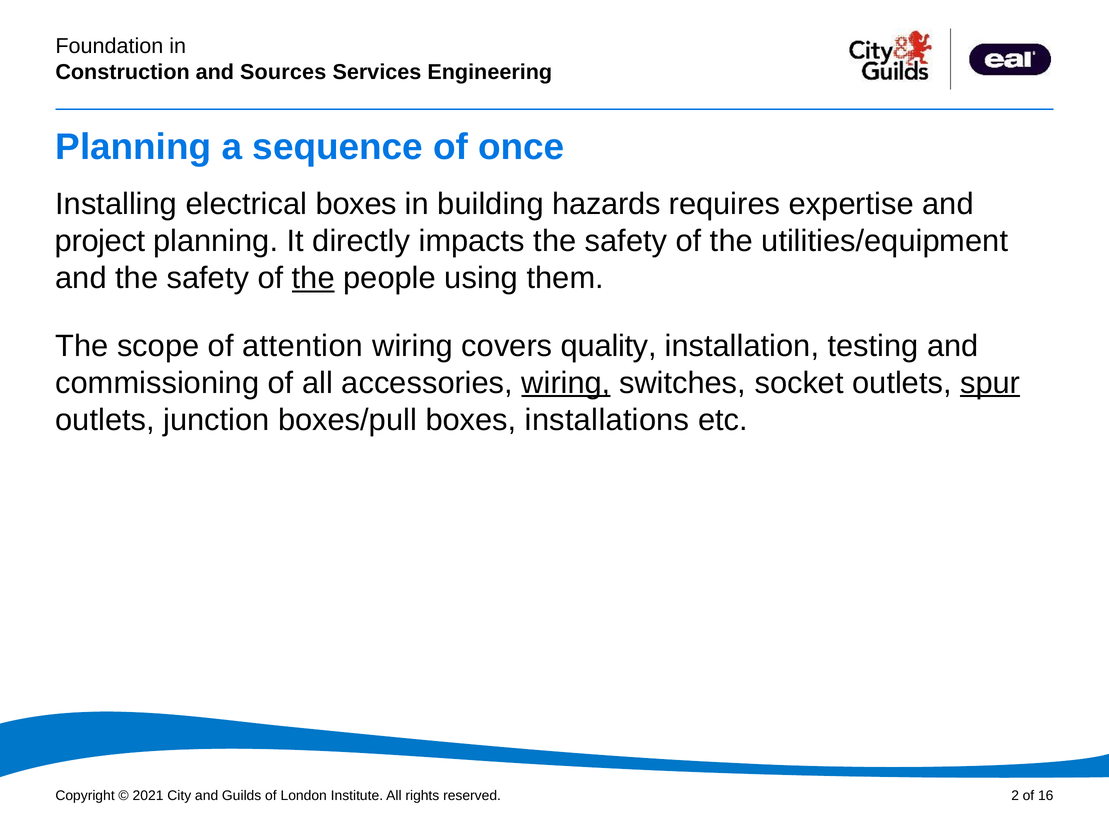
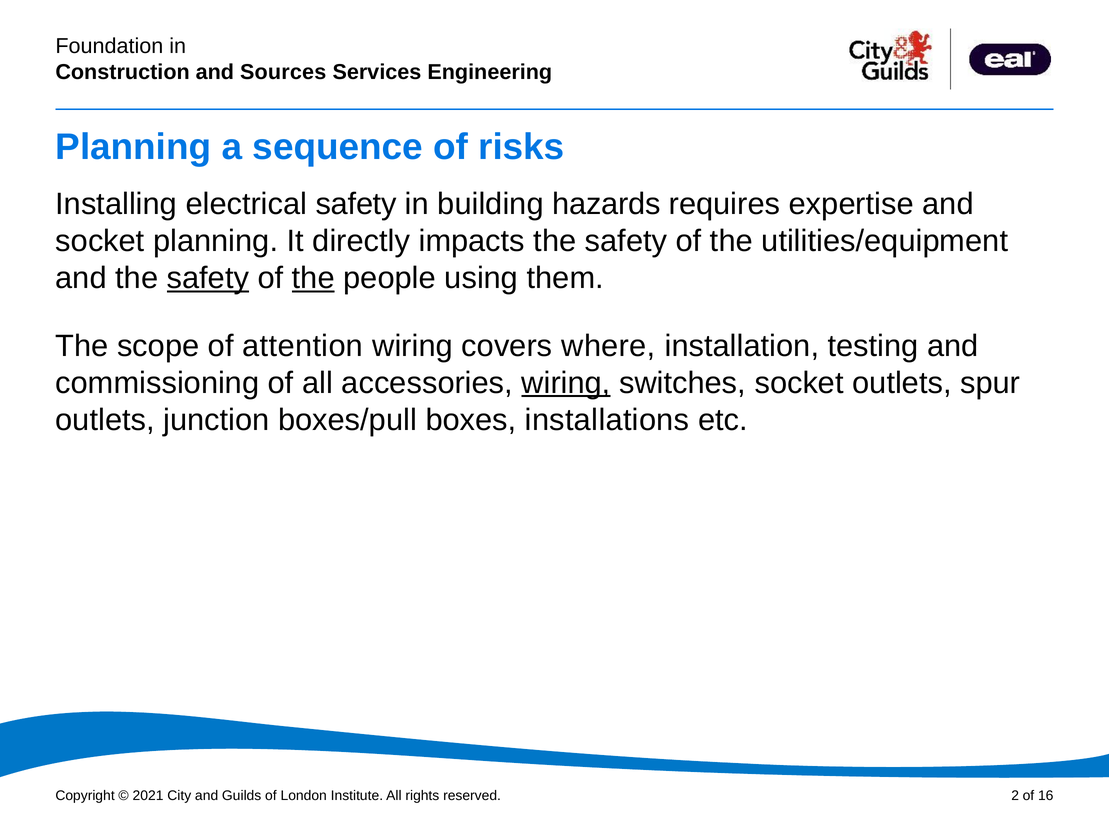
once: once -> risks (521, 147)
electrical boxes: boxes -> safety (356, 204)
project: project -> socket (100, 241)
safety underline: none -> present (208, 278)
quality: quality -> where (608, 346)
spur underline: present -> none (990, 383)
